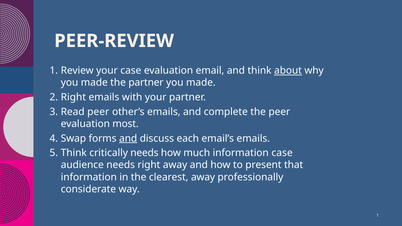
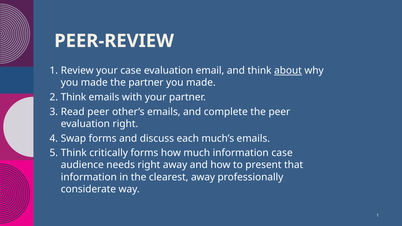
Right: Right -> Think (73, 97)
evaluation most: most -> right (125, 124)
and underline: present -> none (128, 138)
email’s: email’s -> much’s (218, 138)
critically needs: needs -> forms (144, 153)
